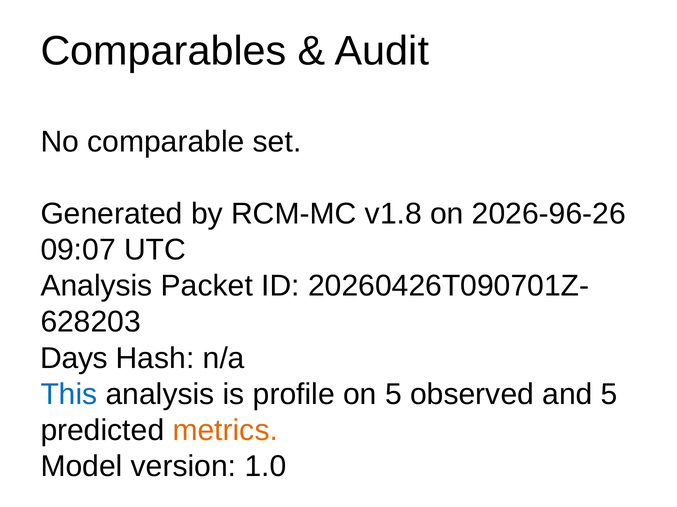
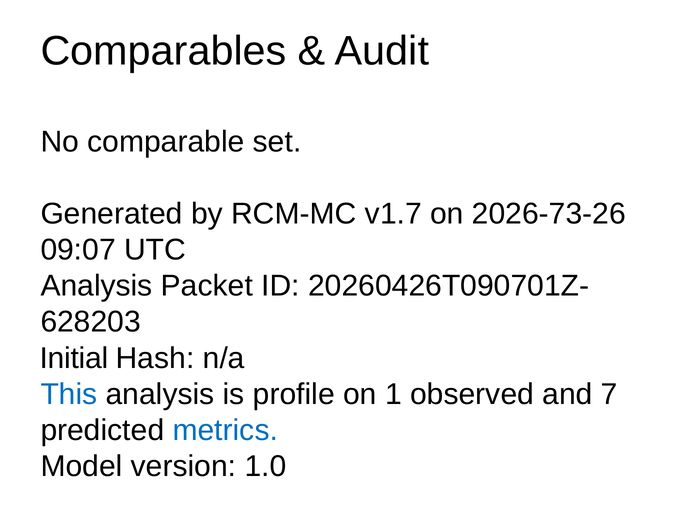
v1.8: v1.8 -> v1.7 (393, 214)
2026-96-26: 2026-96-26 -> 2026-73-26 (549, 214)
Days: Days -> Initial (74, 359)
on 5: 5 -> 1 (393, 395)
and 5: 5 -> 7 (609, 395)
metrics colour: orange -> blue (225, 431)
